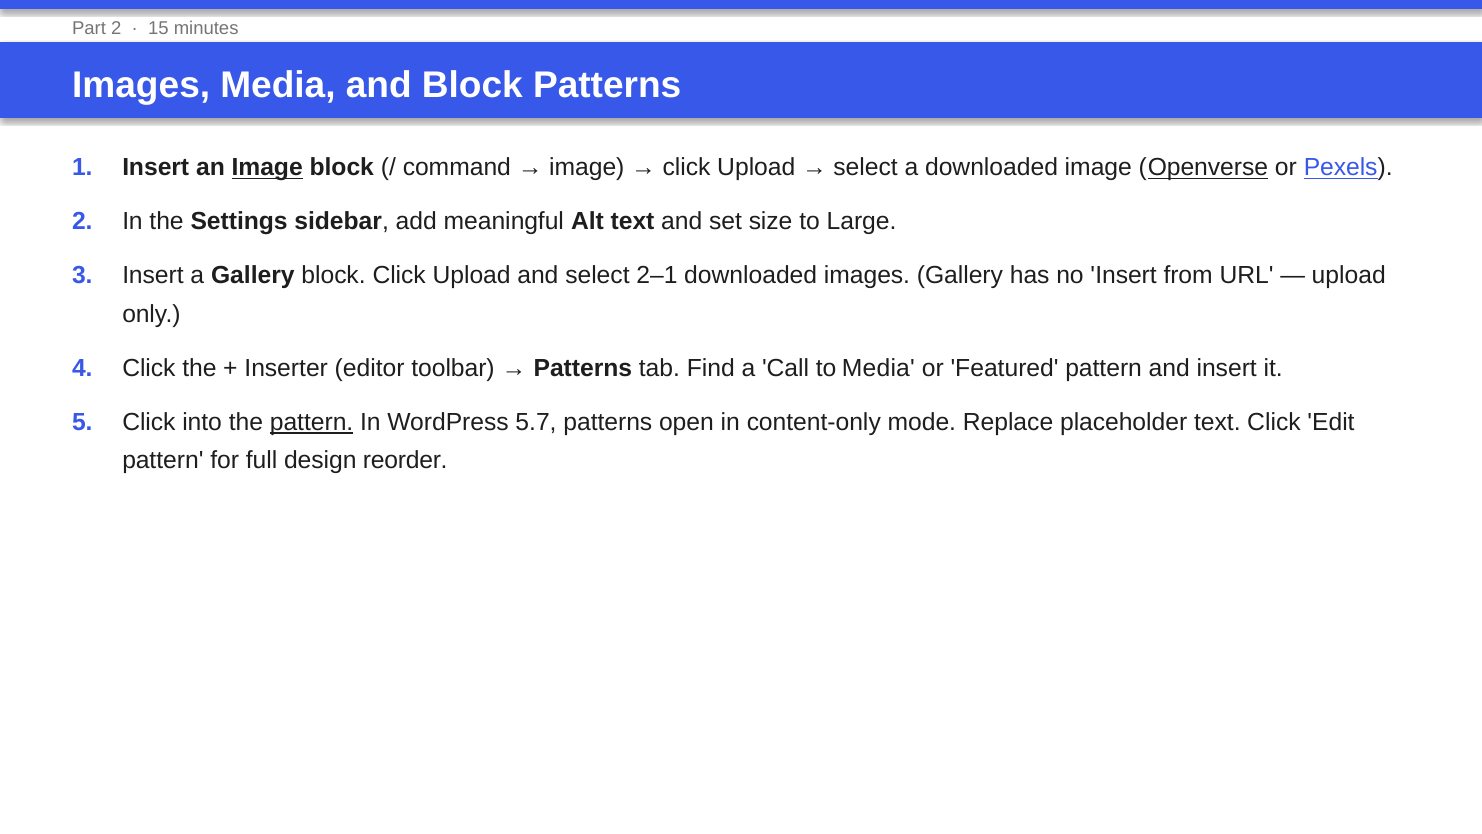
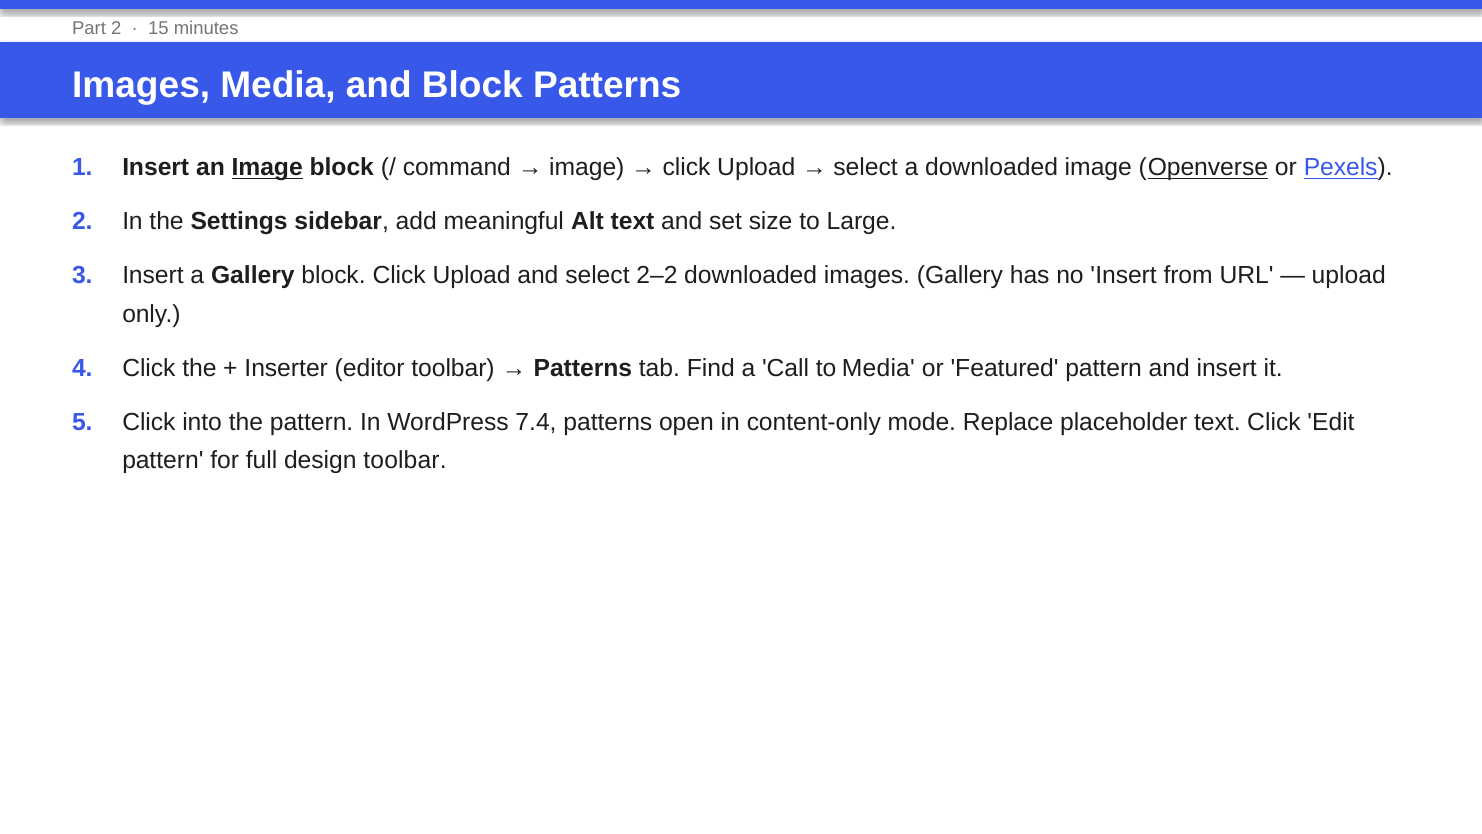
2–1: 2–1 -> 2–2 (657, 276)
pattern underline: present -> none (312, 422)
5.7: 5.7 -> 7.4 (536, 422)
design reorder: reorder -> toolbar (405, 460)
